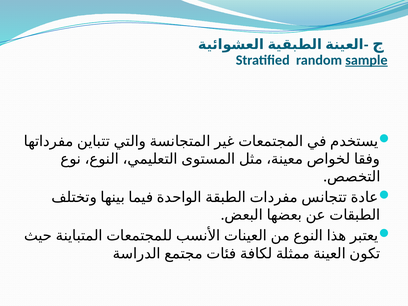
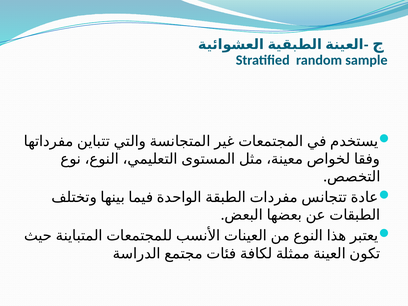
sample underline: present -> none (366, 60)
